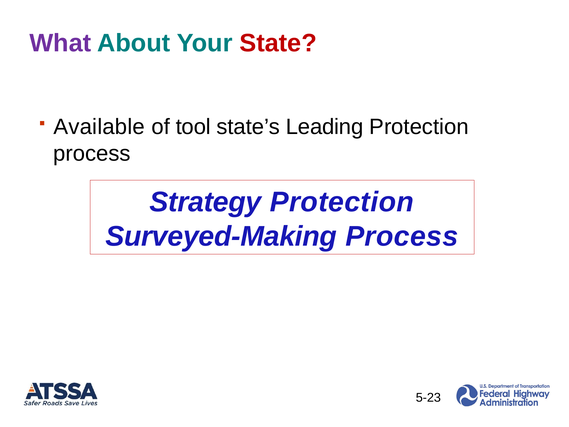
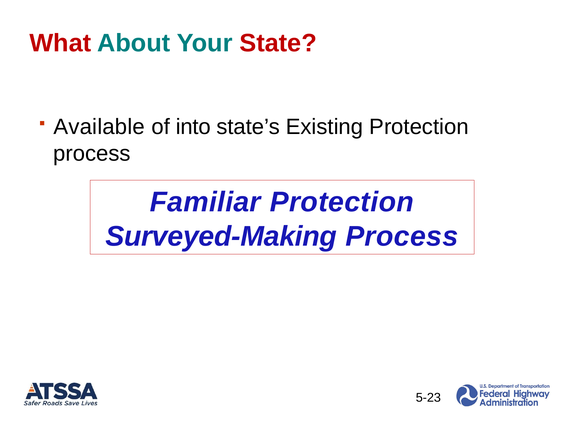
What colour: purple -> red (60, 43)
tool: tool -> into (193, 127)
Leading: Leading -> Existing (325, 127)
Strategy: Strategy -> Familiar (205, 202)
